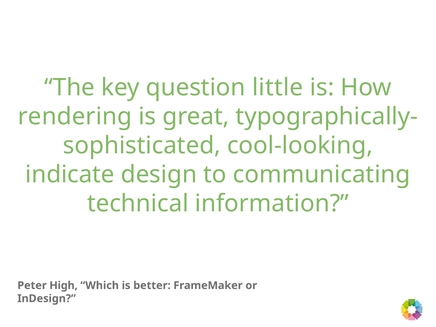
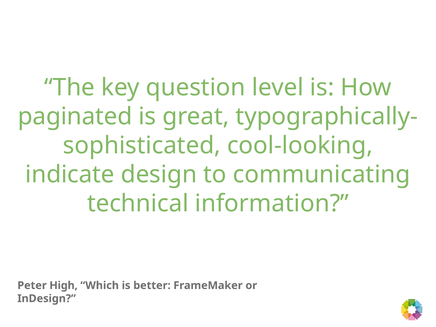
little: little -> level (278, 87)
rendering: rendering -> paginated (75, 116)
